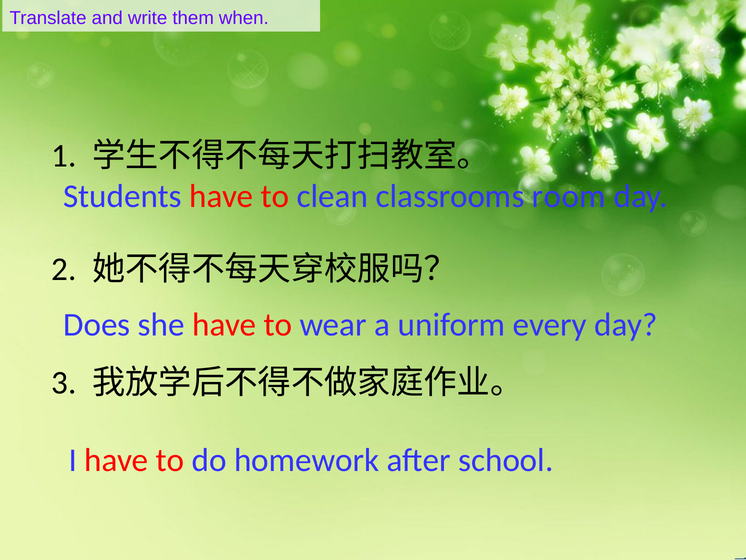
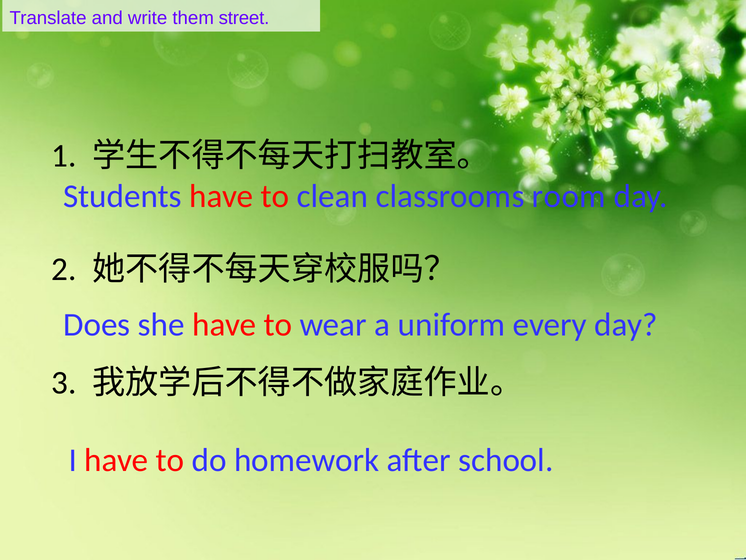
when: when -> street (244, 18)
